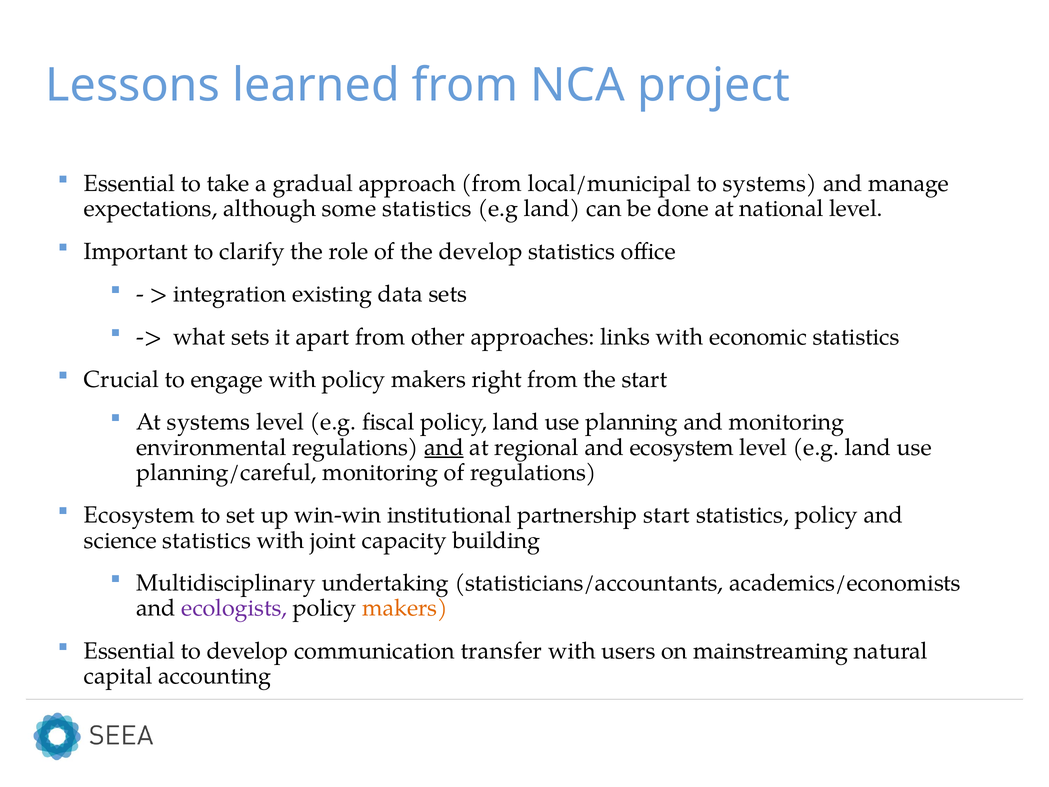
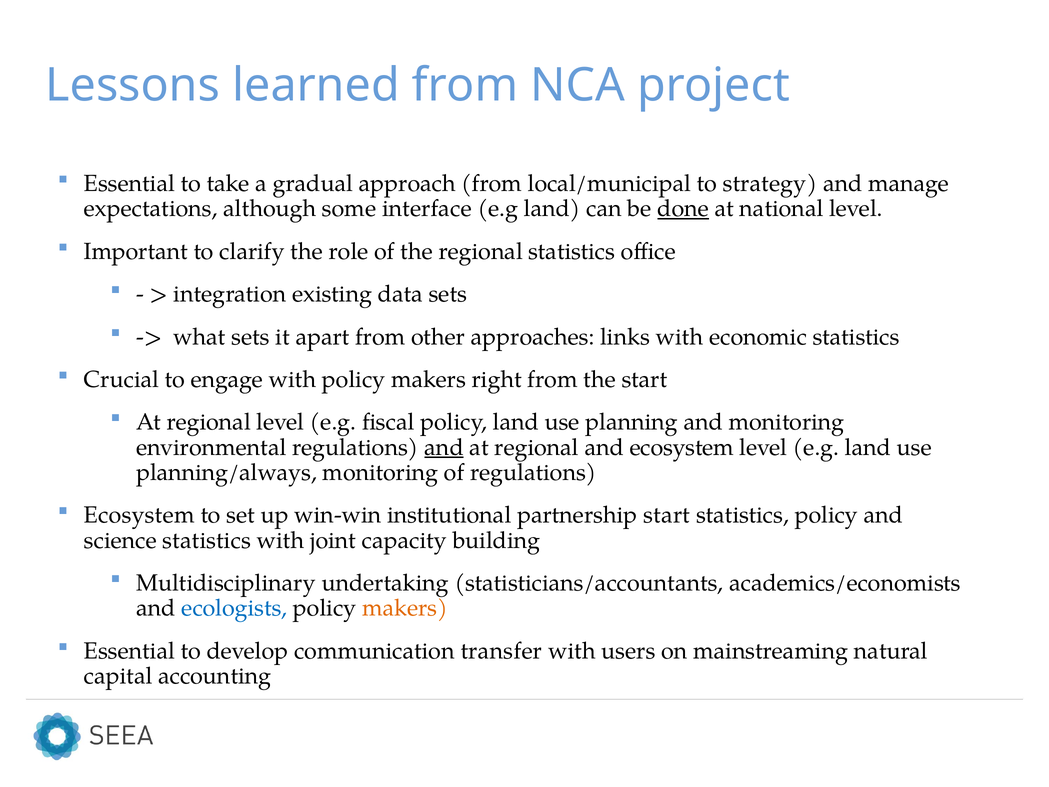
to systems: systems -> strategy (770, 184)
some statistics: statistics -> interface (427, 209)
done underline: none -> present (683, 209)
the develop: develop -> regional (481, 251)
systems: systems -> regional (209, 422)
planning/careful: planning/careful -> planning/always (227, 472)
ecologists colour: purple -> blue (234, 608)
